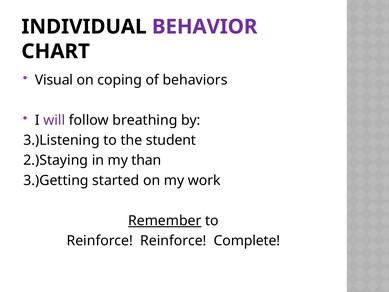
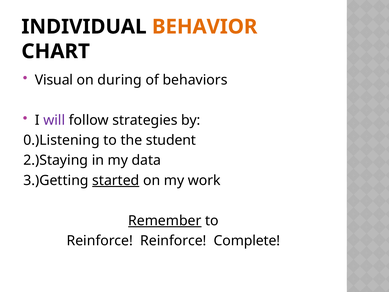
BEHAVIOR colour: purple -> orange (205, 27)
coping: coping -> during (120, 80)
breathing: breathing -> strategies (145, 120)
3.)Listening: 3.)Listening -> 0.)Listening (61, 140)
than: than -> data (146, 160)
started underline: none -> present (116, 180)
